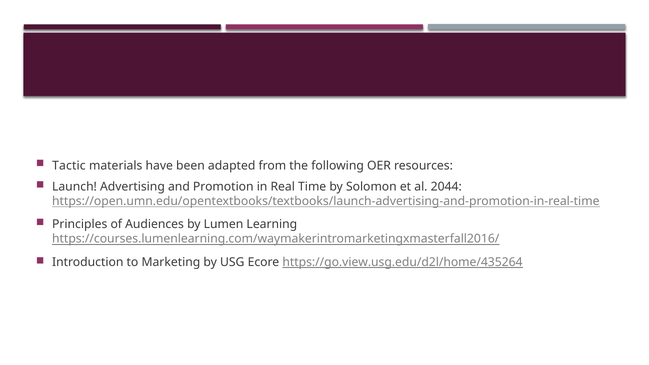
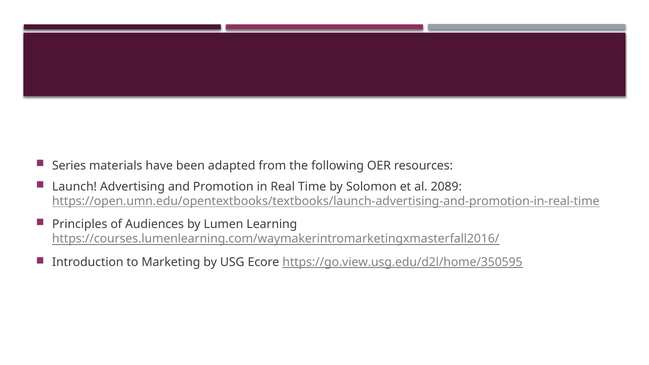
Tactic: Tactic -> Series (69, 166)
2044: 2044 -> 2089 (446, 187)
https://go.view.usg.edu/d2l/home/435264: https://go.view.usg.edu/d2l/home/435264 -> https://go.view.usg.edu/d2l/home/350595 (403, 262)
